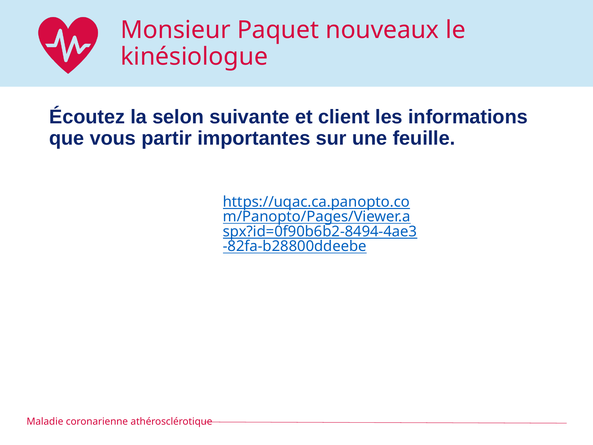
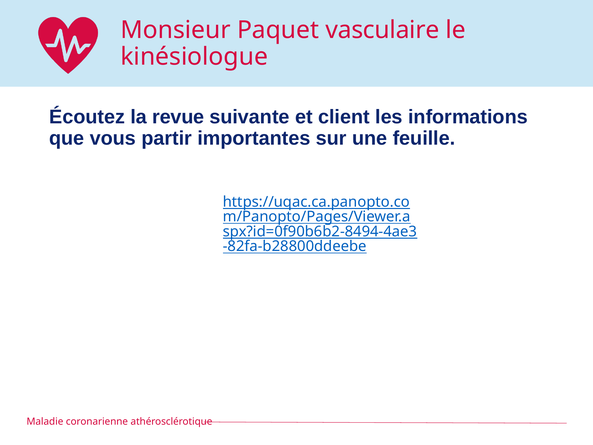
nouveaux: nouveaux -> vasculaire (382, 30)
selon: selon -> revue (178, 117)
